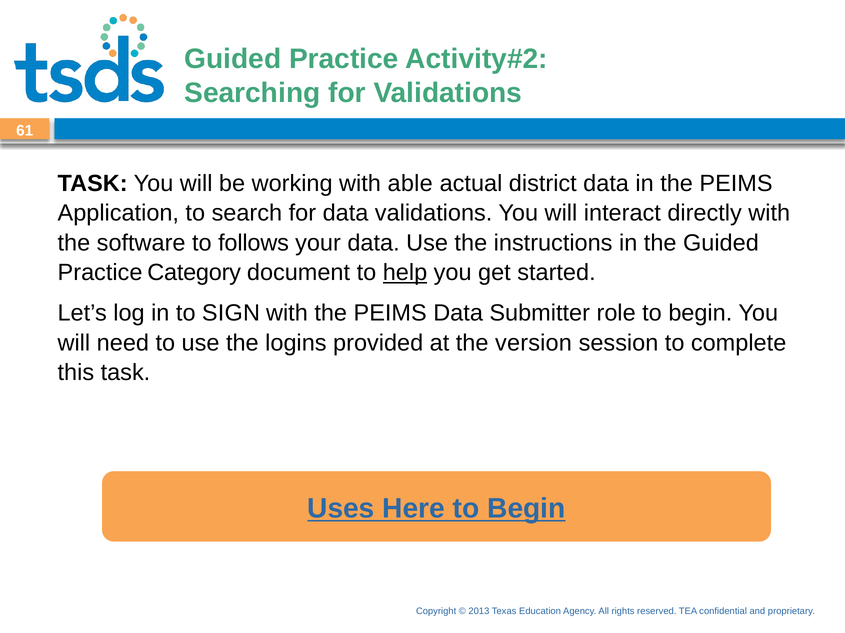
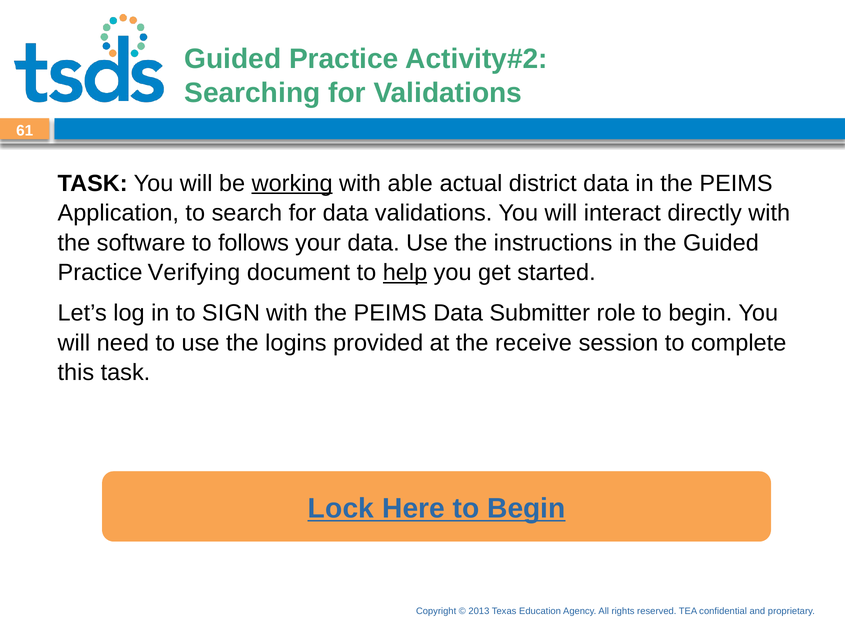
working underline: none -> present (292, 184)
Category: Category -> Verifying (194, 273)
version: version -> receive (533, 343)
Uses: Uses -> Lock (341, 509)
